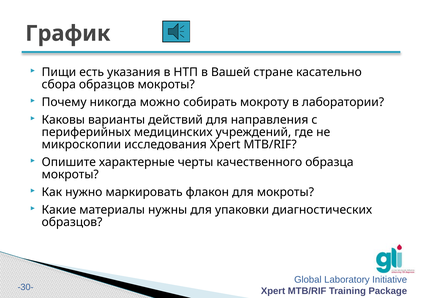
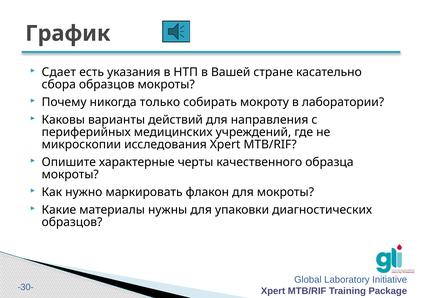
Пищи: Пищи -> Сдает (59, 72)
можно: можно -> только (160, 102)
